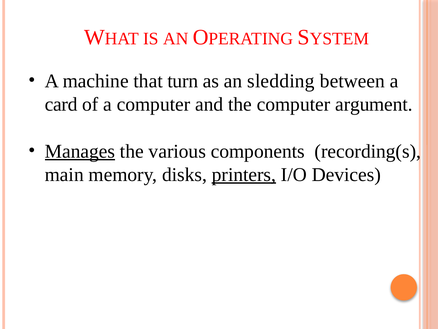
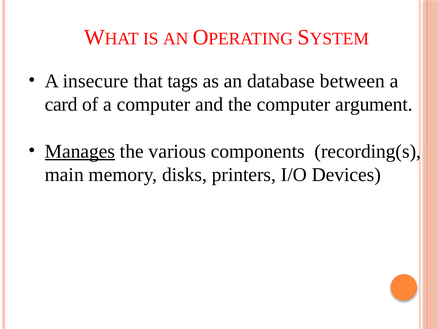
machine: machine -> insecure (96, 81)
turn: turn -> tags (183, 81)
sledding: sledding -> database (281, 81)
printers underline: present -> none (244, 174)
